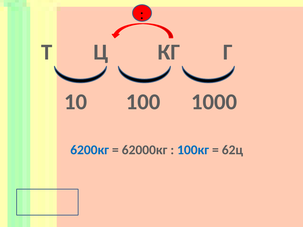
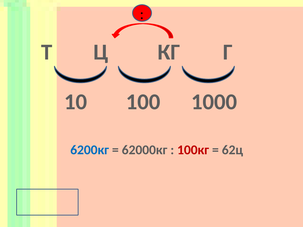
100кг colour: blue -> red (193, 150)
